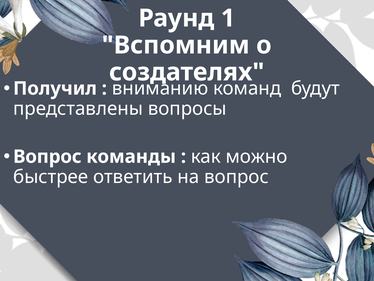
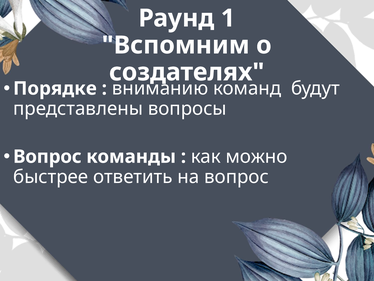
Получил: Получил -> Порядке (55, 88)
